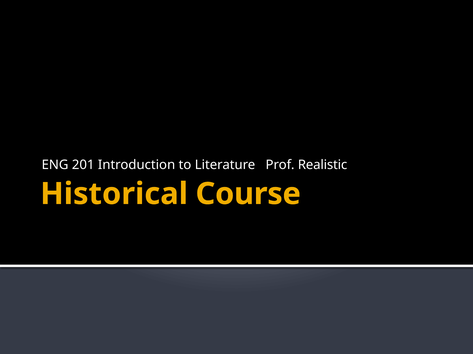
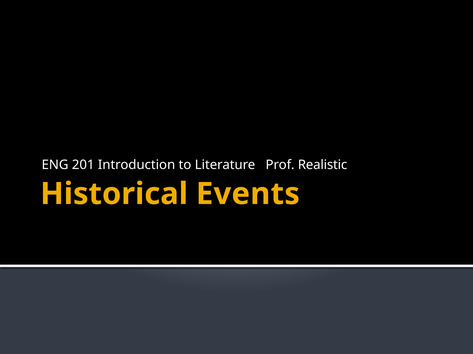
Course: Course -> Events (248, 194)
